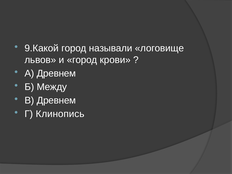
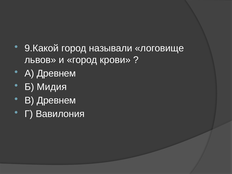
Между: Между -> Мидия (52, 87)
Клинопись: Клинопись -> Вавилония (60, 114)
